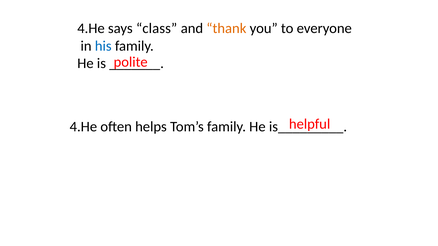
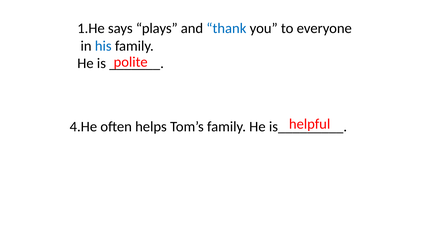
4.He: 4.He -> 1.He (91, 28)
class: class -> plays (157, 28)
thank colour: orange -> blue (226, 28)
